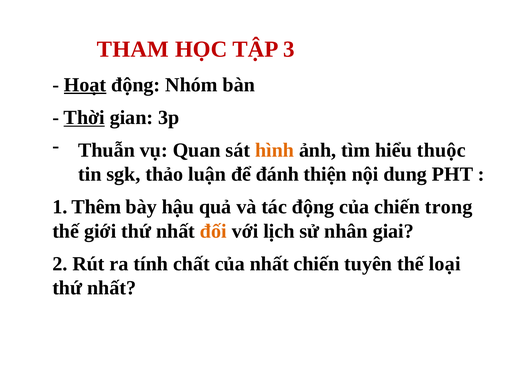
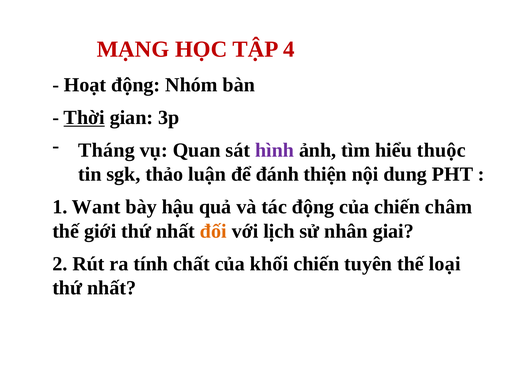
THAM: THAM -> MẠNG (133, 49)
3: 3 -> 4 (289, 49)
Hoạt underline: present -> none (85, 85)
Thuẫn: Thuẫn -> Tháng (106, 150)
hình colour: orange -> purple (275, 150)
Thêm: Thêm -> Want (96, 207)
trong: trong -> châm (449, 207)
của nhất: nhất -> khối (269, 264)
